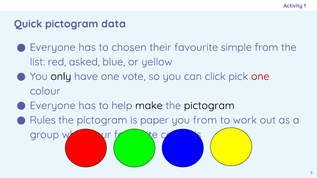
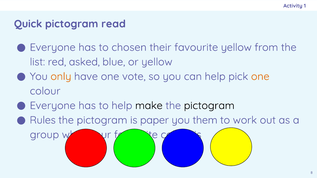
data: data -> read (113, 24)
favourite simple: simple -> yellow (236, 47)
only colour: black -> orange (61, 77)
can click: click -> help (215, 77)
one colour: red -> orange (260, 77)
you from: from -> them (205, 120)
